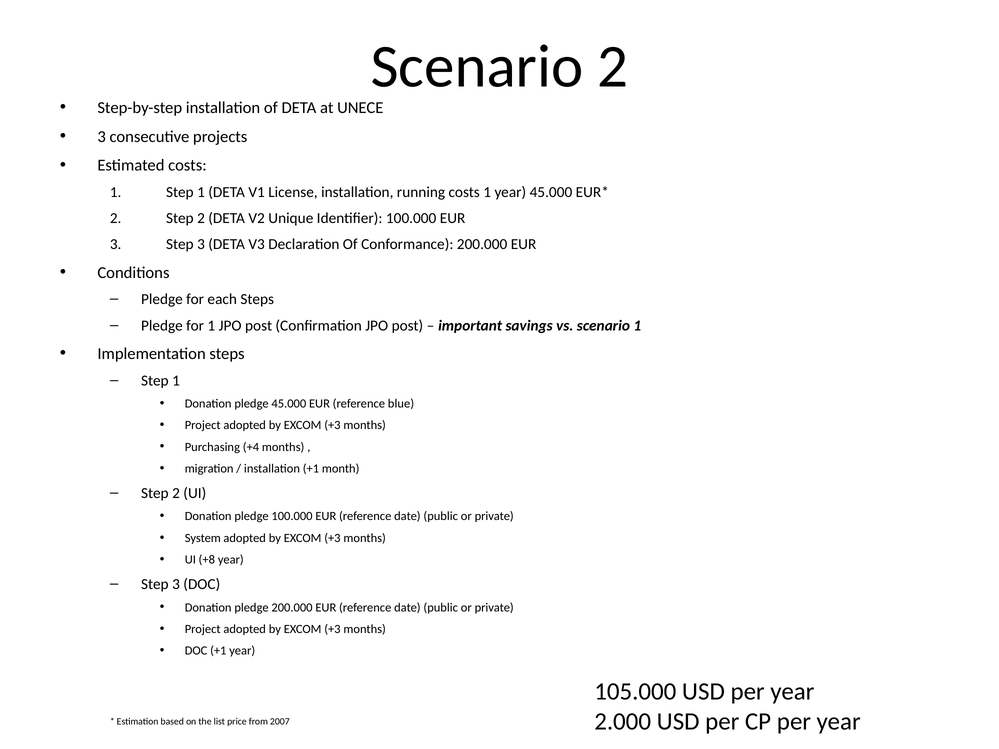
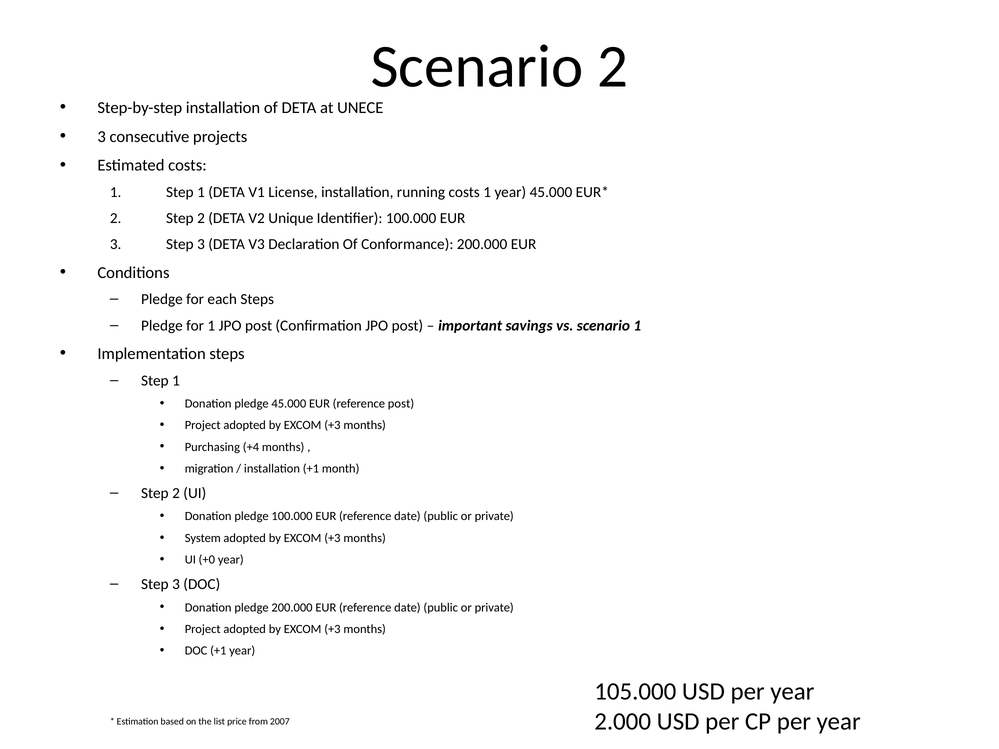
reference blue: blue -> post (401, 404)
+8: +8 -> +0 (207, 560)
